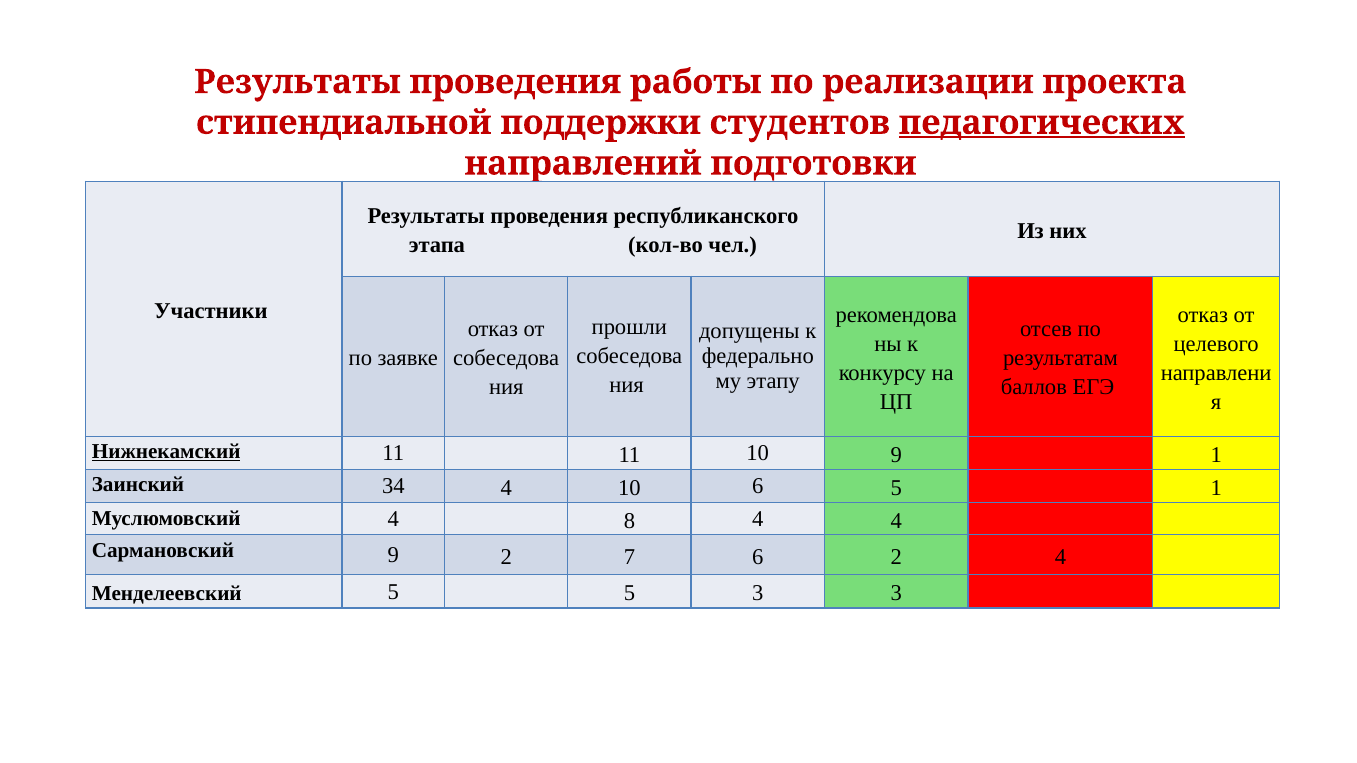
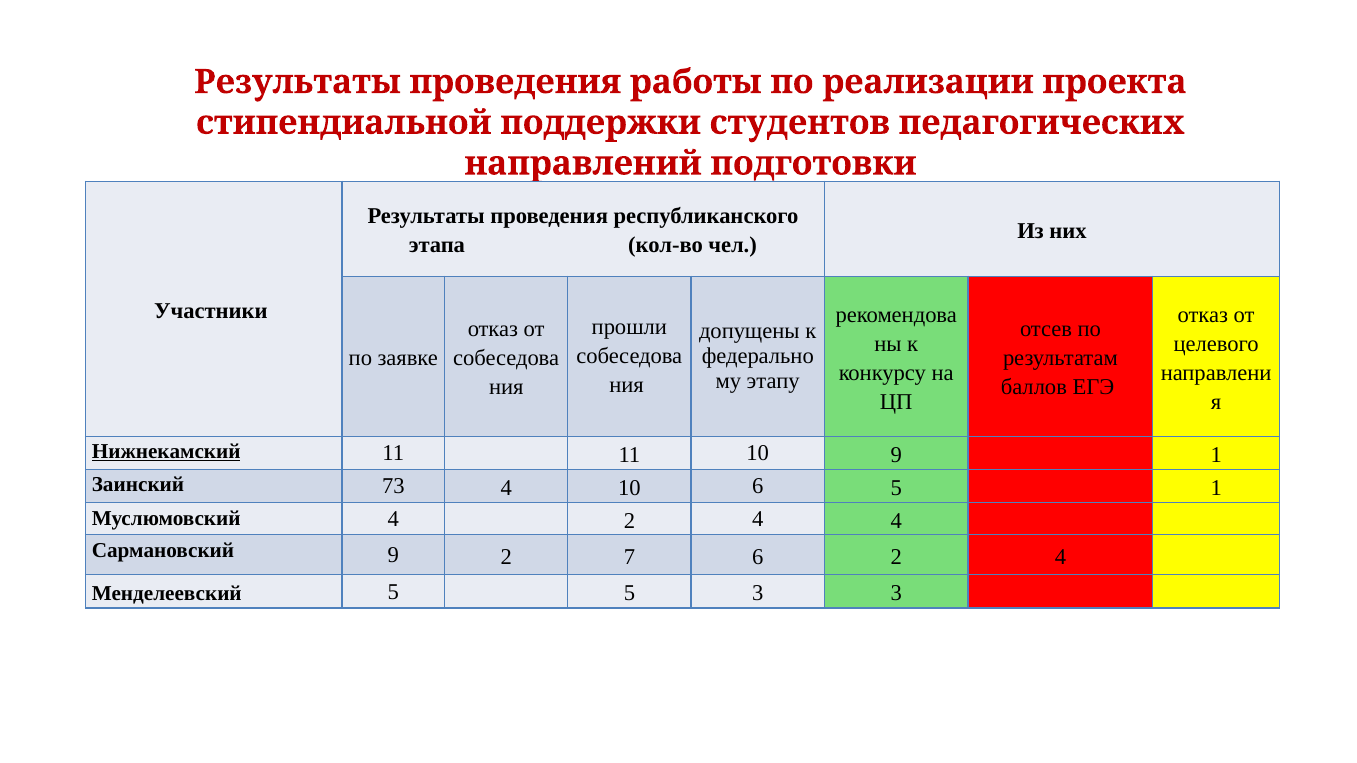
педагогических underline: present -> none (1042, 123)
34: 34 -> 73 (393, 487)
4 8: 8 -> 2 (629, 521)
